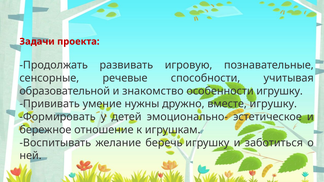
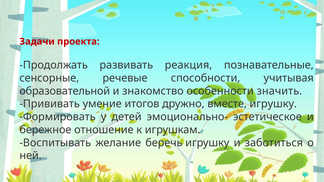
игровую: игровую -> реакция (189, 65)
особенности игрушку: игрушку -> значить (279, 91)
нужны: нужны -> итогов (142, 104)
